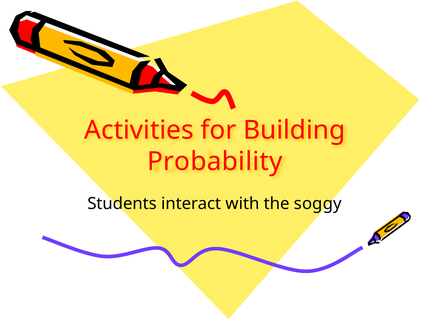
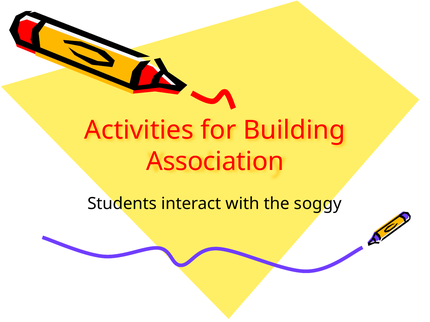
Probability: Probability -> Association (215, 162)
